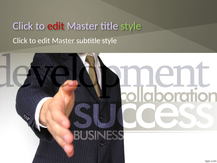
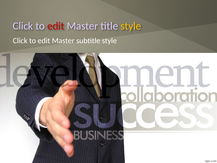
style colour: light green -> yellow (131, 26)
